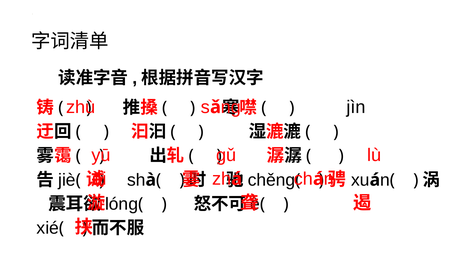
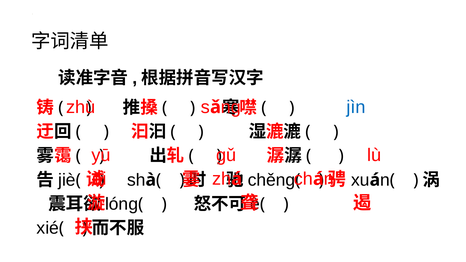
jìn colour: black -> blue (356, 107)
